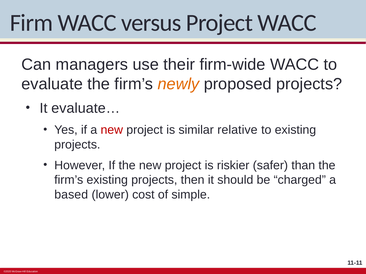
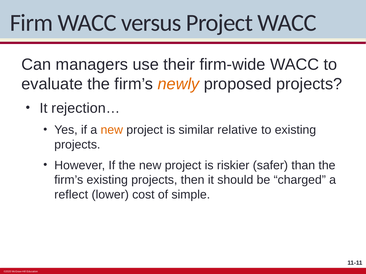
evaluate…: evaluate… -> rejection… (86, 108)
new colour: red -> orange (112, 130)
based: based -> reflect (71, 195)
